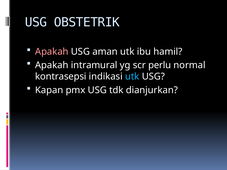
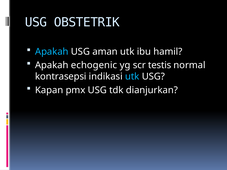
Apakah colour: pink -> light blue (52, 52)
intramural: intramural -> echogenic (94, 65)
perlu: perlu -> testis (160, 65)
